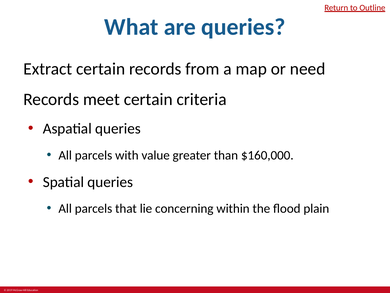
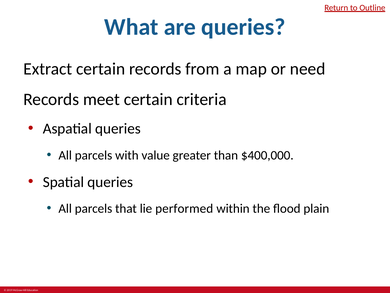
$160,000: $160,000 -> $400,000 (267, 155)
concerning: concerning -> performed (184, 208)
